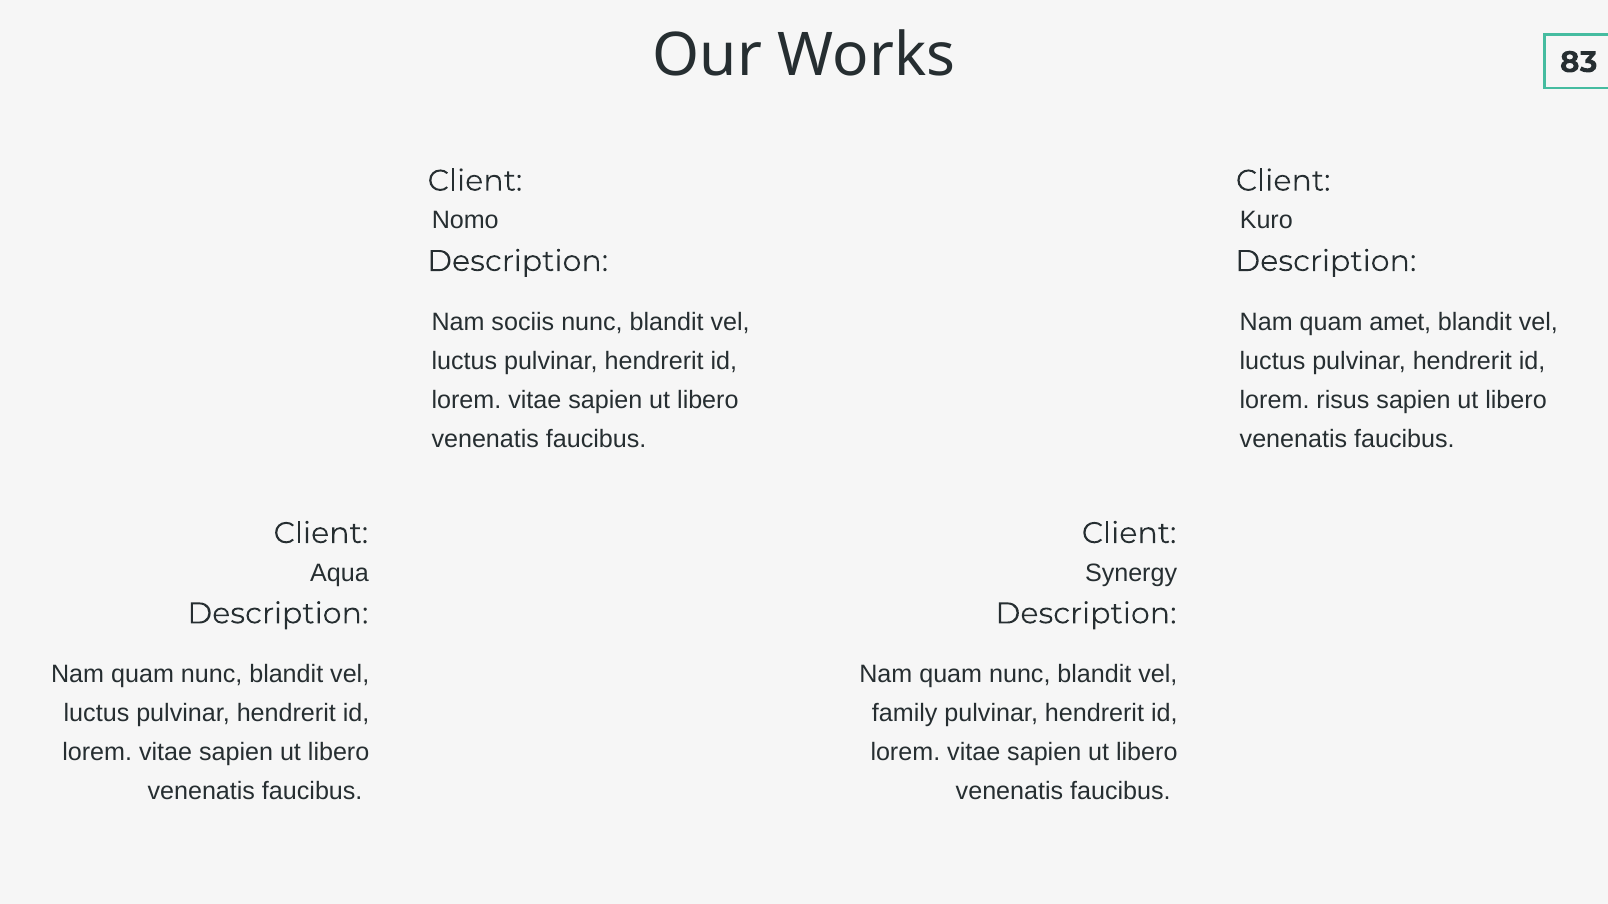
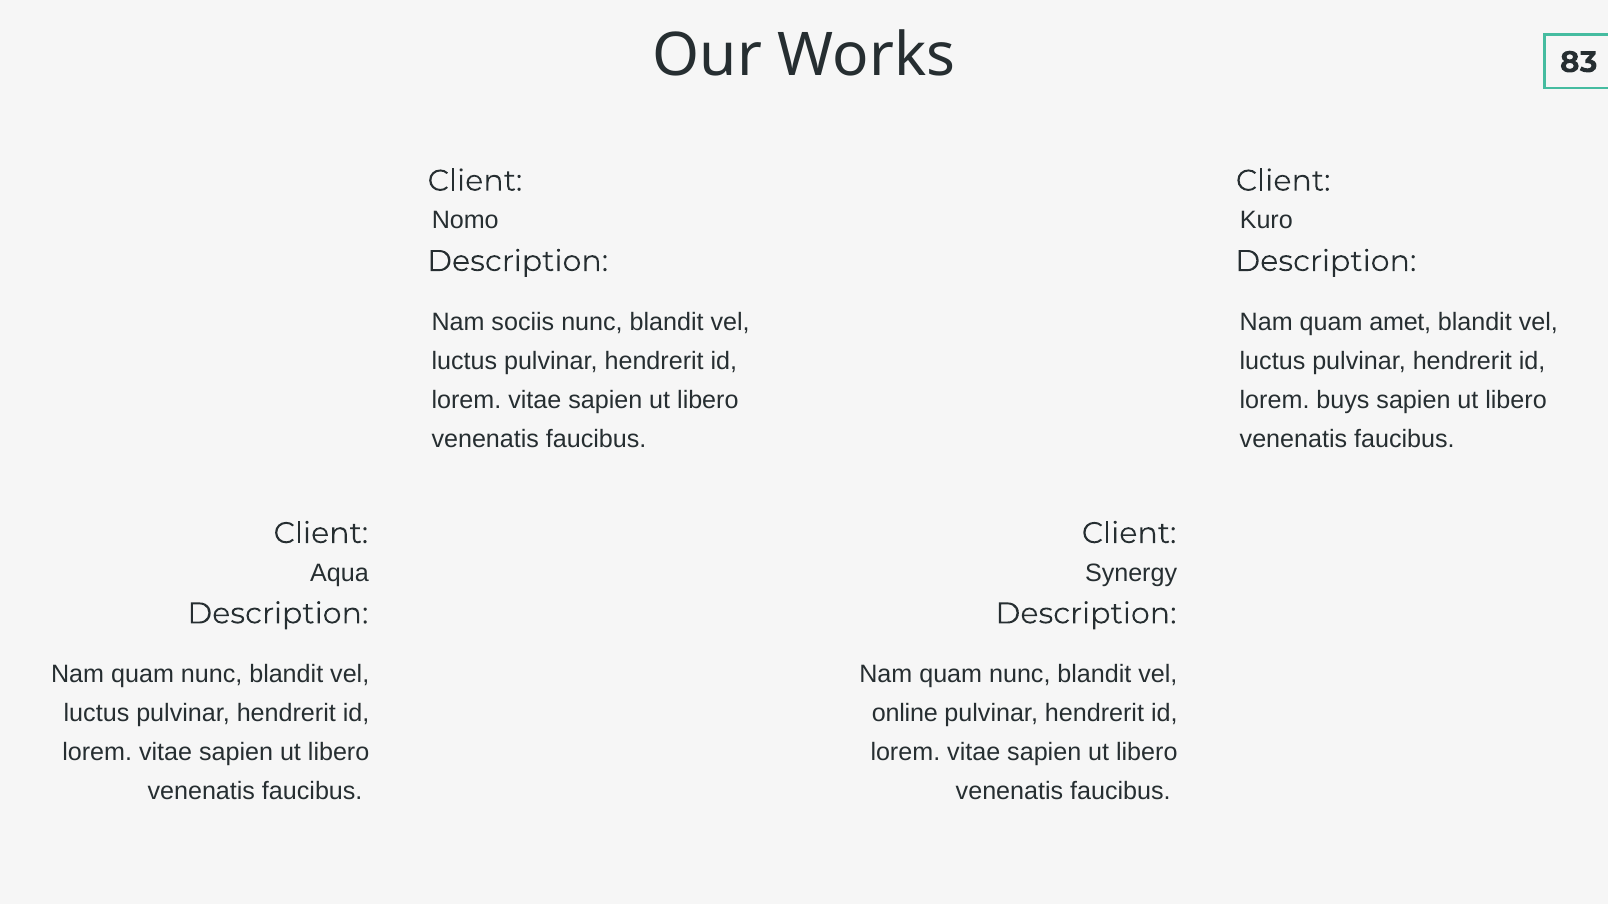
risus: risus -> buys (1343, 400)
family: family -> online (905, 714)
